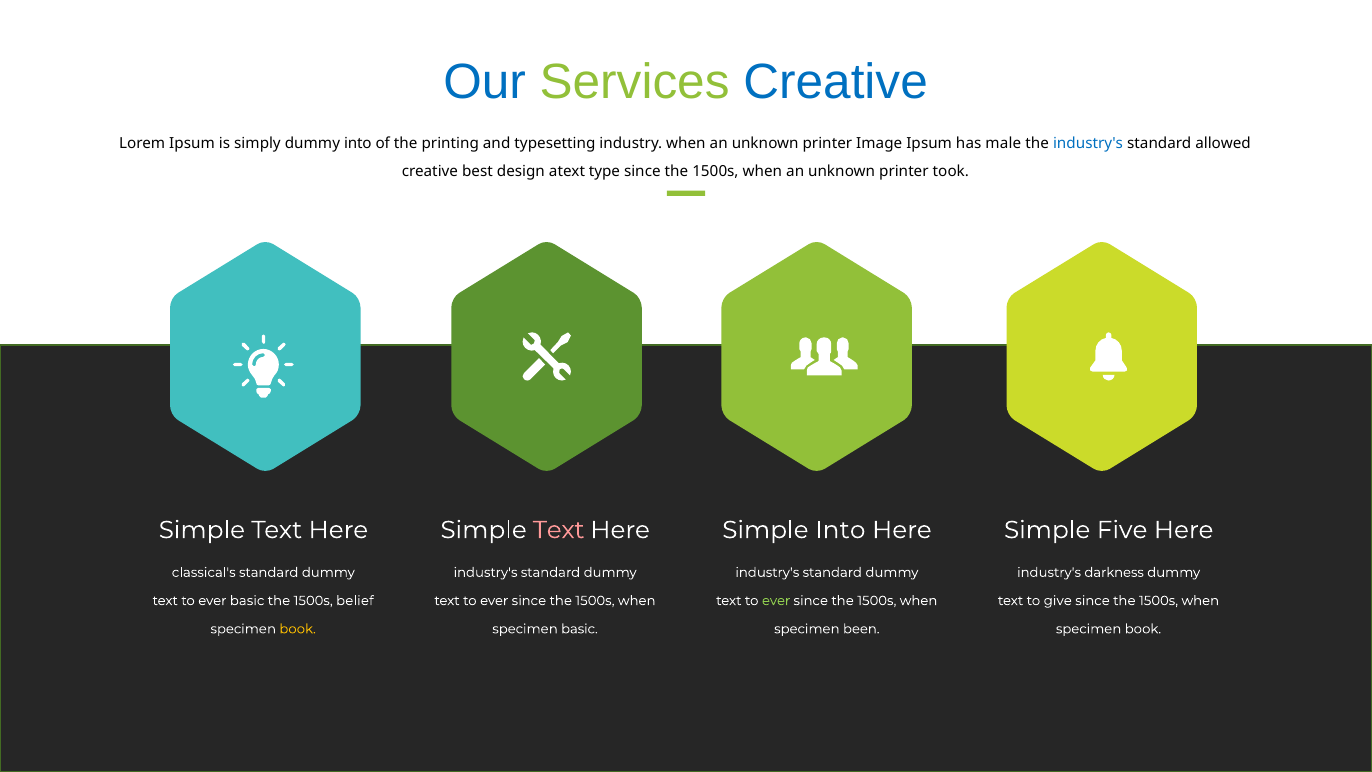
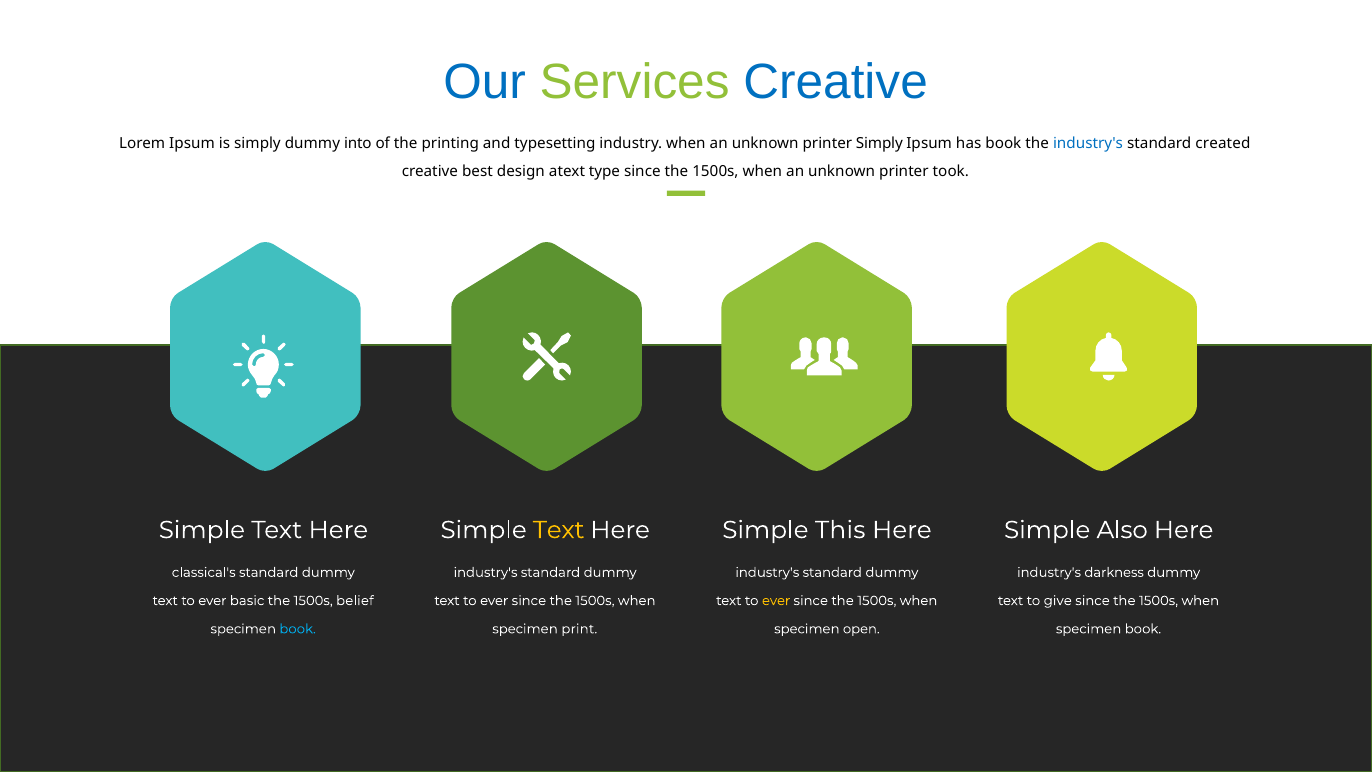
printer Image: Image -> Simply (879, 144)
has male: male -> book (1003, 144)
allowed: allowed -> created (1223, 144)
Text colour: pink -> yellow (559, 530)
Simple Into: Into -> This (840, 530)
Five: Five -> Also (1122, 530)
ever colour: light green -> yellow (776, 601)
book colour: yellow -> light blue (298, 629)
specimen basic: basic -> print (579, 629)
been: been -> open (861, 629)
